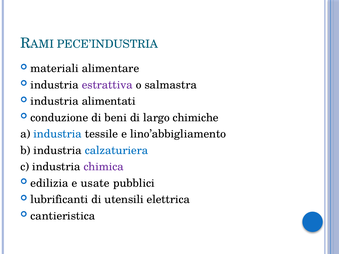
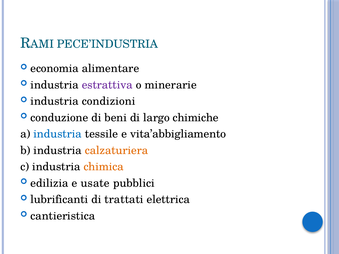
materiali: materiali -> economia (55, 69)
salmastra: salmastra -> minerarie (171, 85)
alimentati: alimentati -> condizioni (109, 101)
lino’abbigliamento: lino’abbigliamento -> vita’abbigliamento (178, 134)
calzaturiera colour: blue -> orange (116, 151)
chimica colour: purple -> orange (104, 167)
utensili: utensili -> trattati (124, 200)
